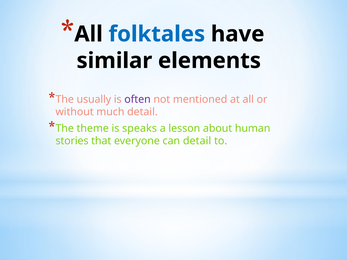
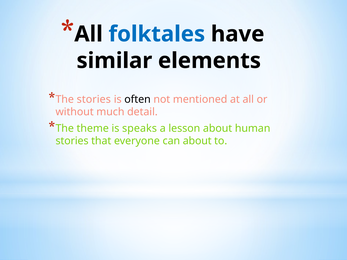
The usually: usually -> stories (94, 99)
often colour: purple -> black (138, 99)
can detail: detail -> about (197, 141)
